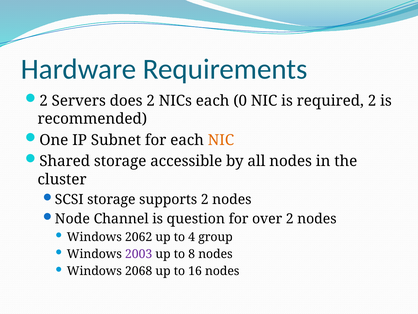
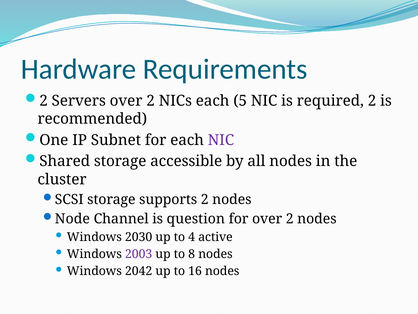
Servers does: does -> over (126, 101)
0: 0 -> 5 (240, 101)
NIC colour: orange -> purple (221, 140)
2062: 2062 -> 2030 (139, 237)
group: group -> active (215, 237)
2068: 2068 -> 2042 (139, 271)
